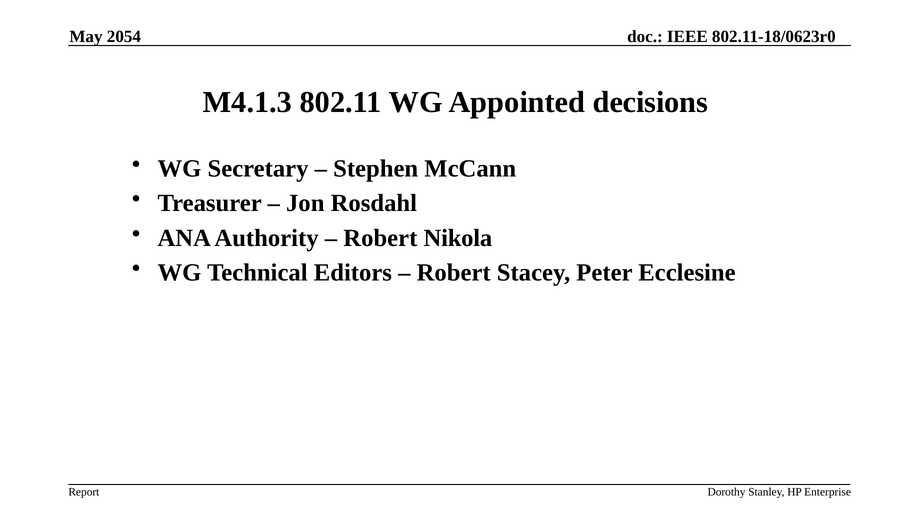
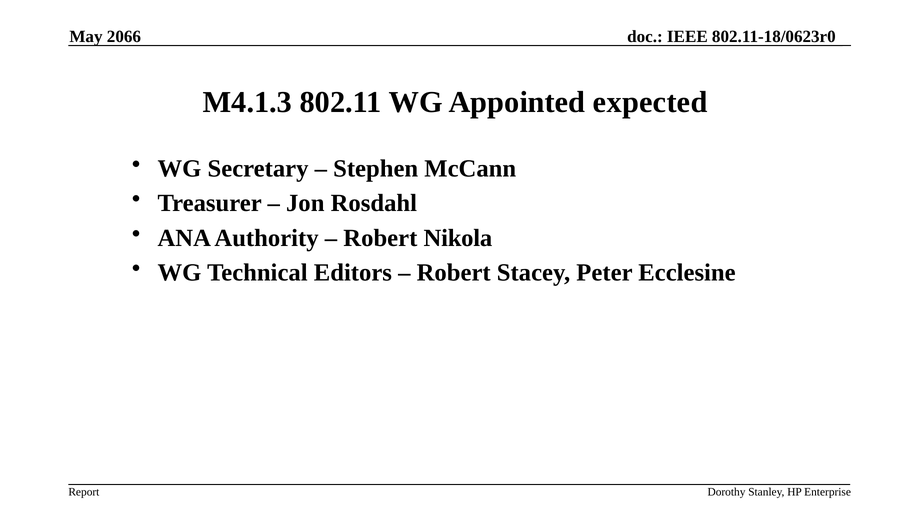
2054: 2054 -> 2066 (124, 36)
decisions: decisions -> expected (650, 102)
